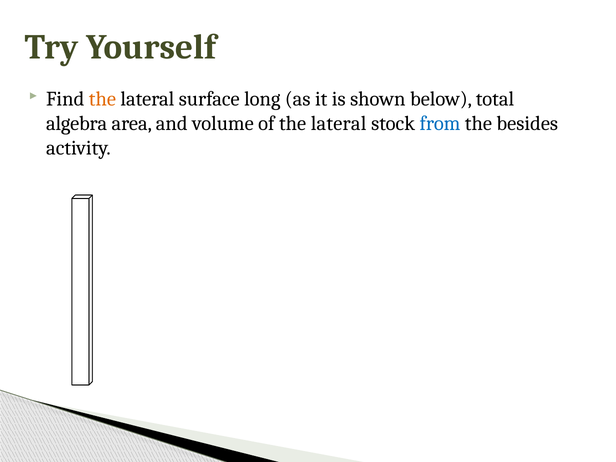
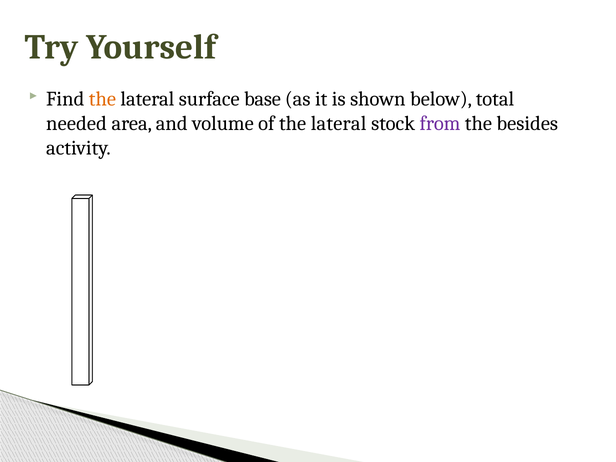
long: long -> base (262, 99)
algebra: algebra -> needed (76, 124)
from colour: blue -> purple (440, 124)
